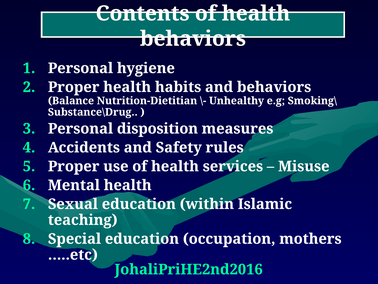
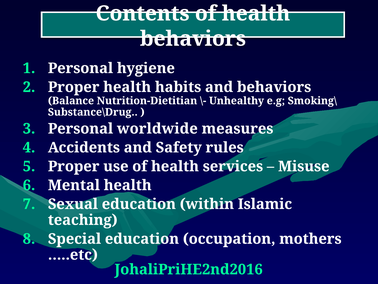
disposition: disposition -> worldwide (157, 128)
